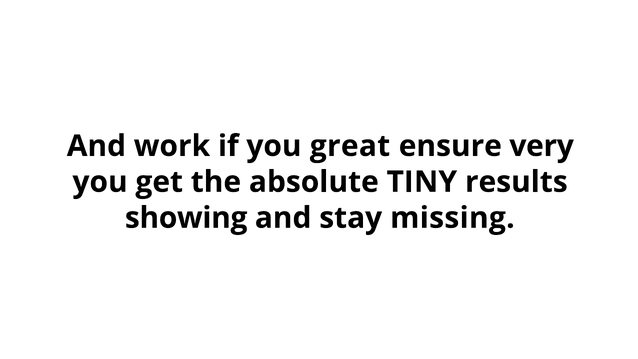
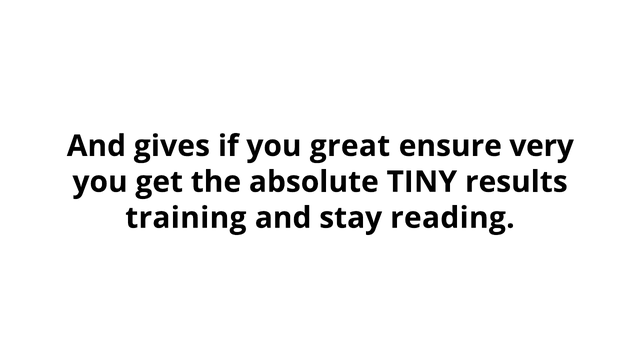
work: work -> gives (172, 146)
showing: showing -> training (186, 218)
missing: missing -> reading (452, 218)
